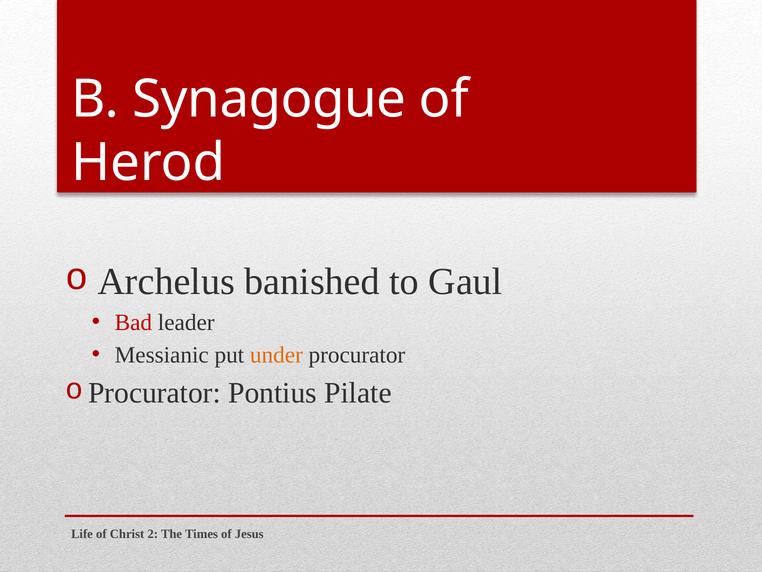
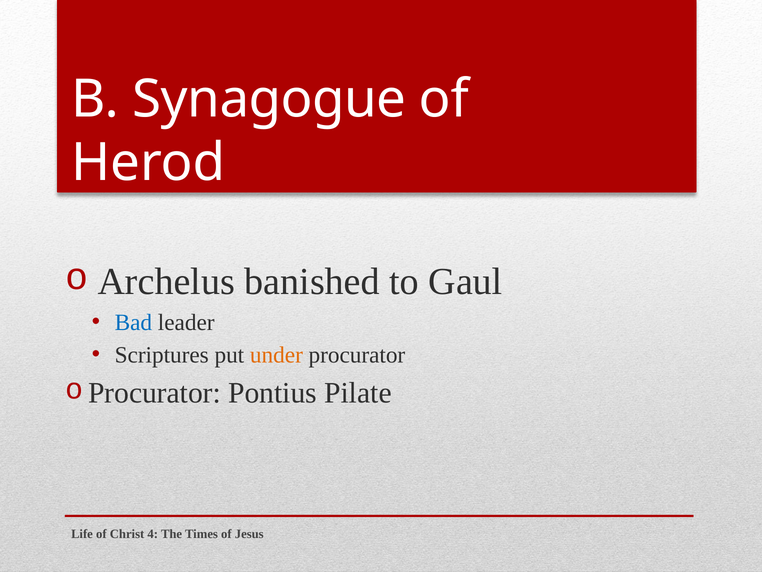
Bad colour: red -> blue (133, 322)
Messianic: Messianic -> Scriptures (162, 355)
2: 2 -> 4 (153, 533)
